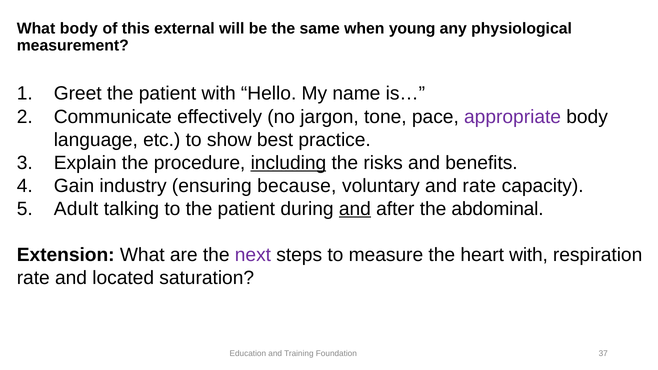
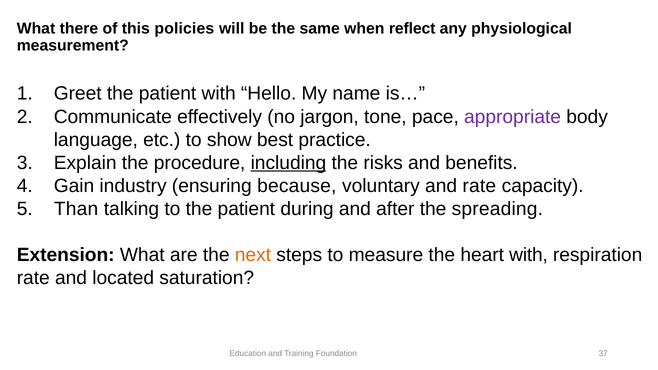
What body: body -> there (79, 29)
external: external -> policies (184, 29)
young: young -> reflect (412, 29)
Adult: Adult -> Than (76, 209)
and underline: present -> none (355, 209)
abdominal: abdominal -> spreading (497, 209)
next colour: purple -> orange (253, 255)
